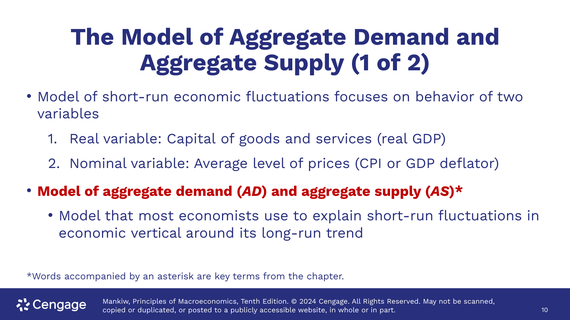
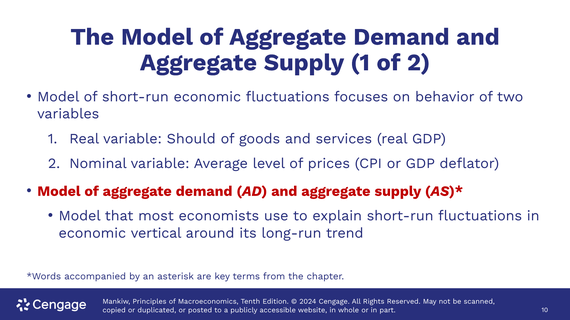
Capital: Capital -> Should (191, 139)
